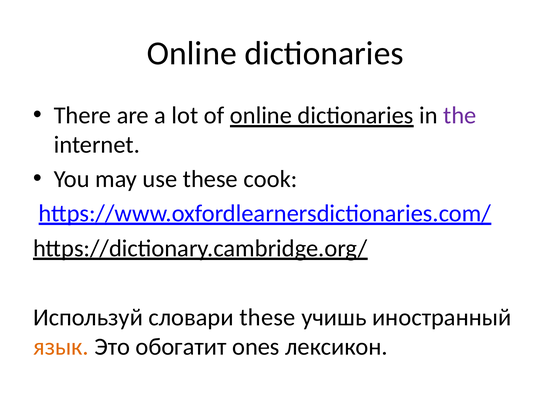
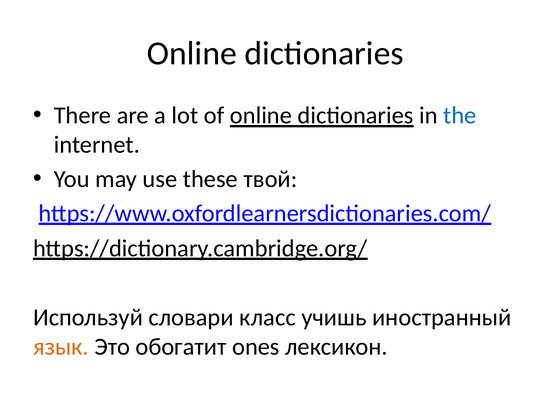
the colour: purple -> blue (460, 116)
cook: cook -> твой (270, 179)
словари these: these -> класс (268, 318)
